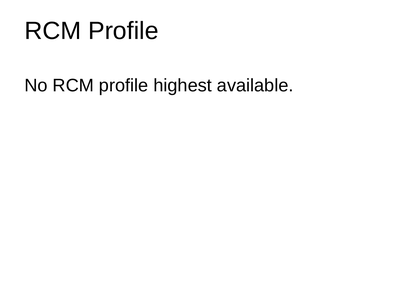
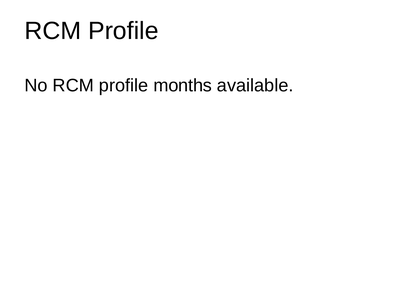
highest: highest -> months (183, 86)
